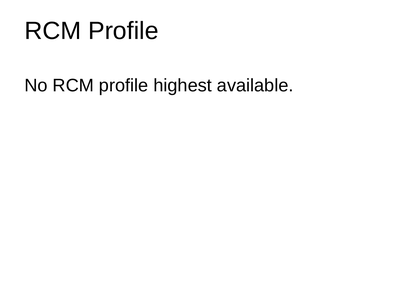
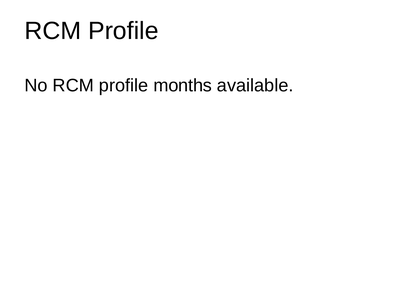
highest: highest -> months (183, 86)
